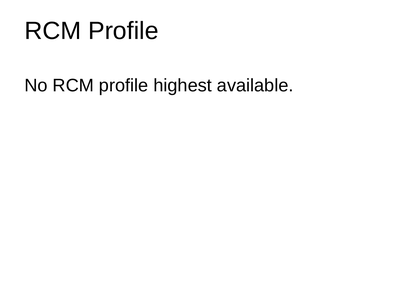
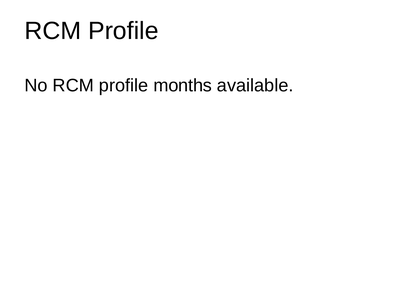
highest: highest -> months (183, 86)
